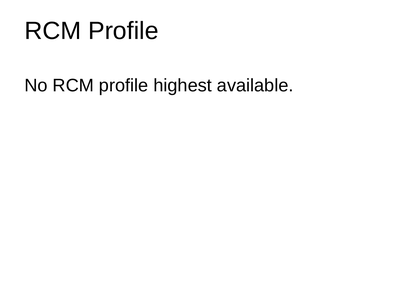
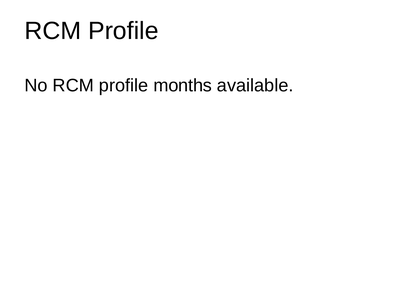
highest: highest -> months (183, 86)
